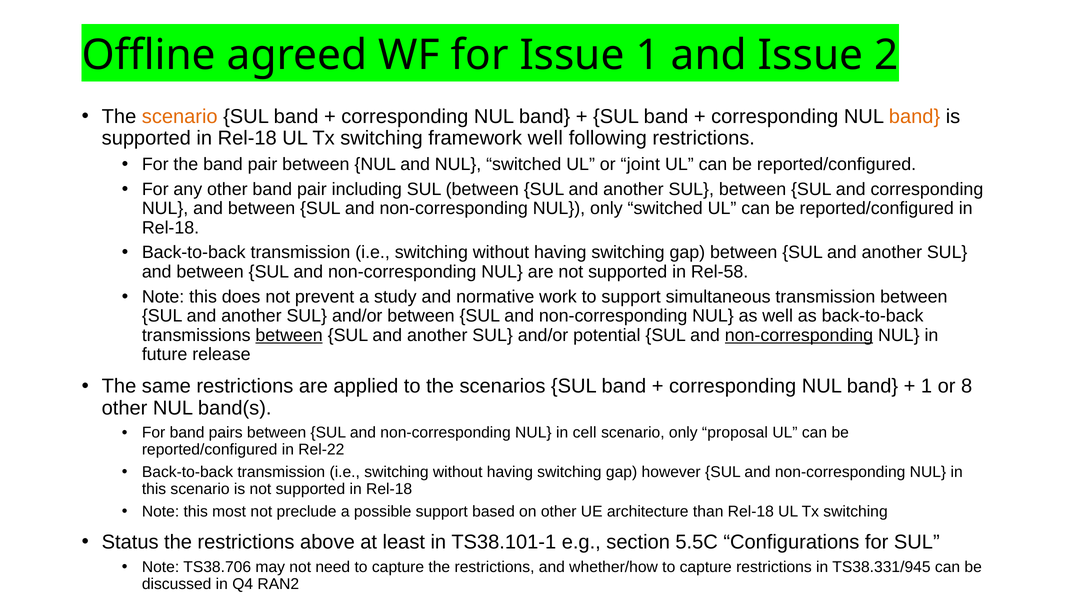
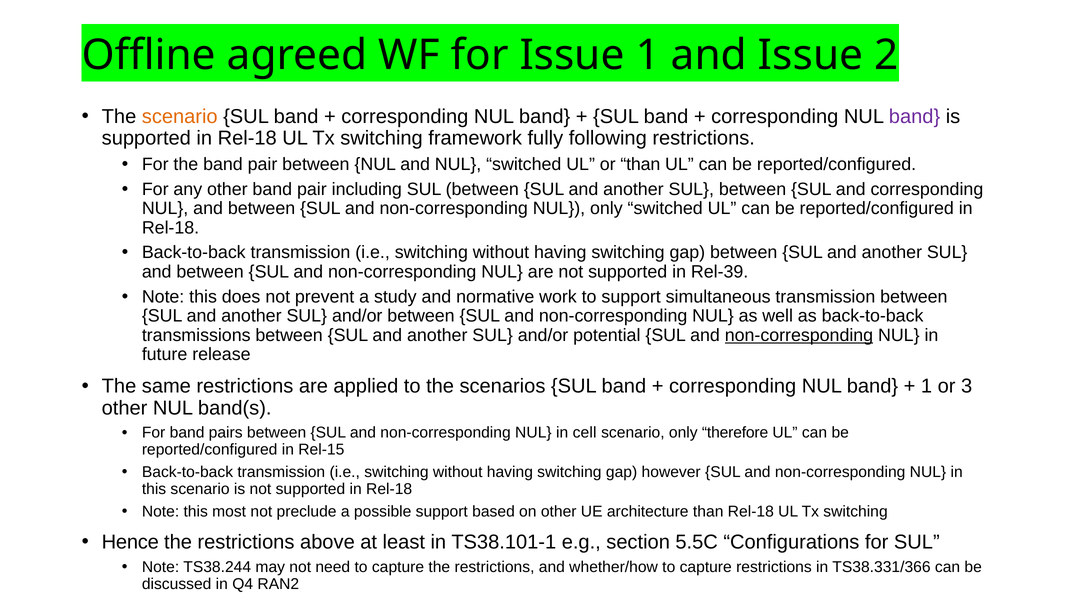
band colour: orange -> purple (915, 116)
framework well: well -> fully (545, 138)
or joint: joint -> than (640, 164)
Rel-58: Rel-58 -> Rel-39 (720, 272)
between underline: present -> none (289, 335)
8: 8 -> 3 (967, 386)
proposal: proposal -> therefore (735, 432)
Rel-22: Rel-22 -> Rel-15 (321, 449)
Status: Status -> Hence (130, 542)
TS38.706: TS38.706 -> TS38.244 (217, 566)
TS38.331/945: TS38.331/945 -> TS38.331/366 (881, 566)
